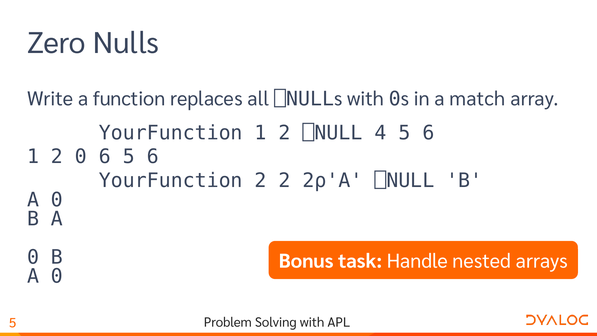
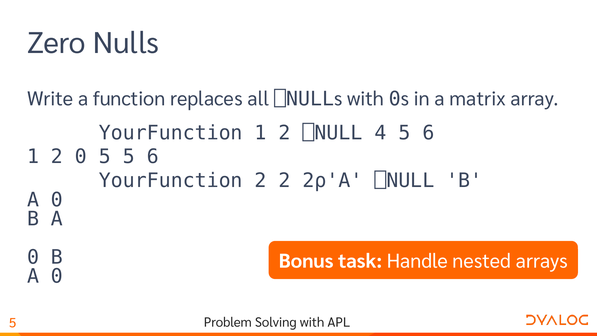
match: match -> matrix (478, 99)
0 6: 6 -> 5 (105, 157)
